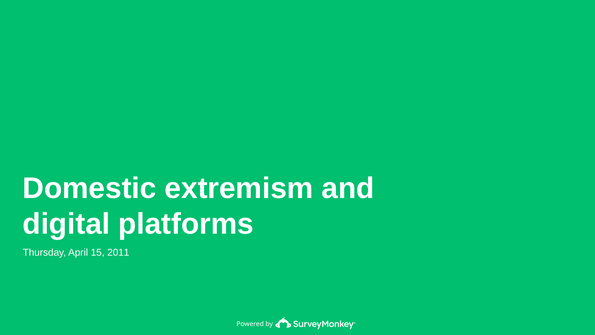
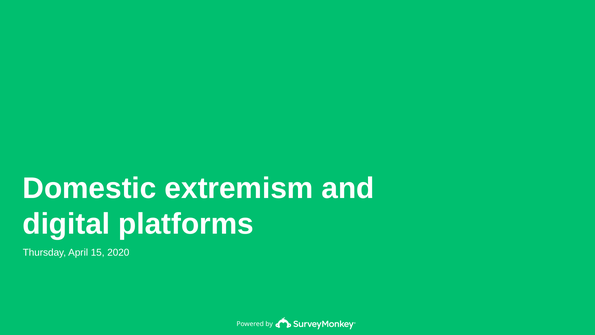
2011: 2011 -> 2020 (118, 252)
